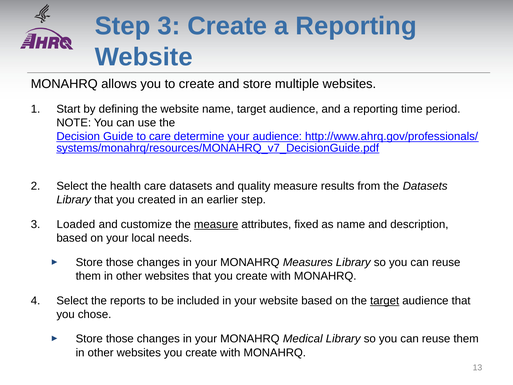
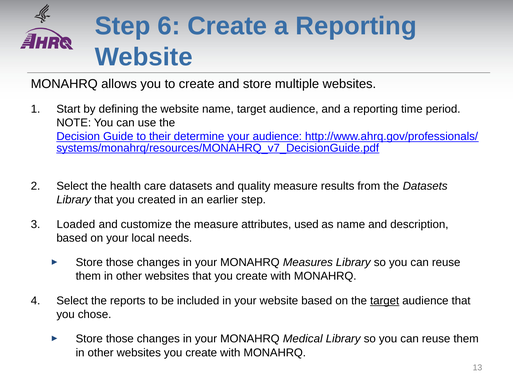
3: 3 -> 6 (169, 26)
to care: care -> their (160, 136)
measure underline: present -> none (216, 224)
fixed: fixed -> used (306, 224)
